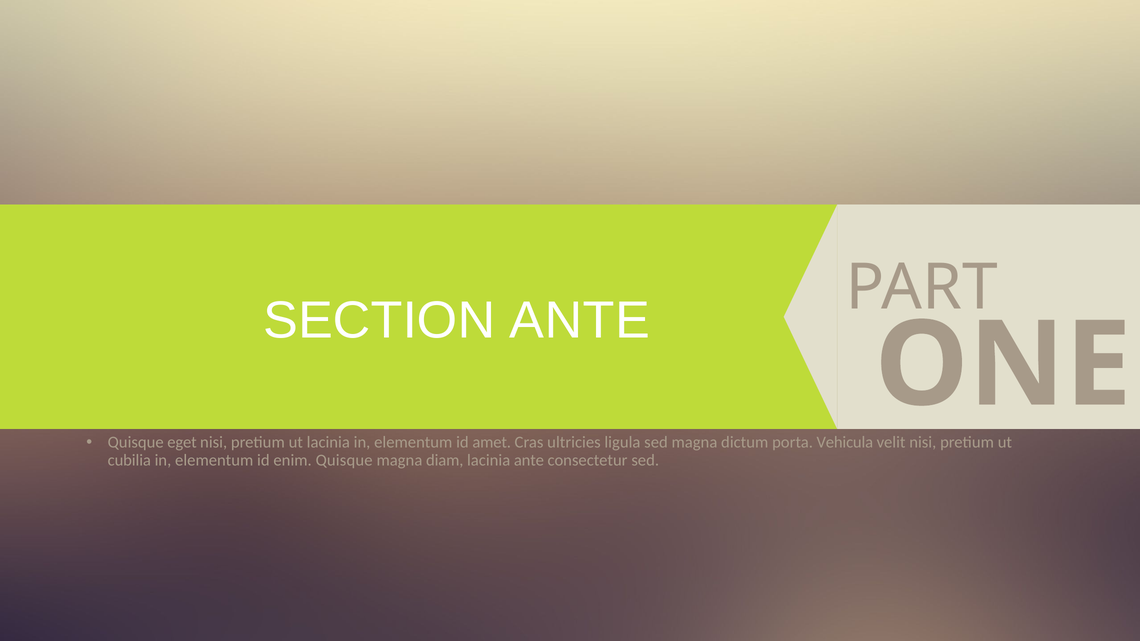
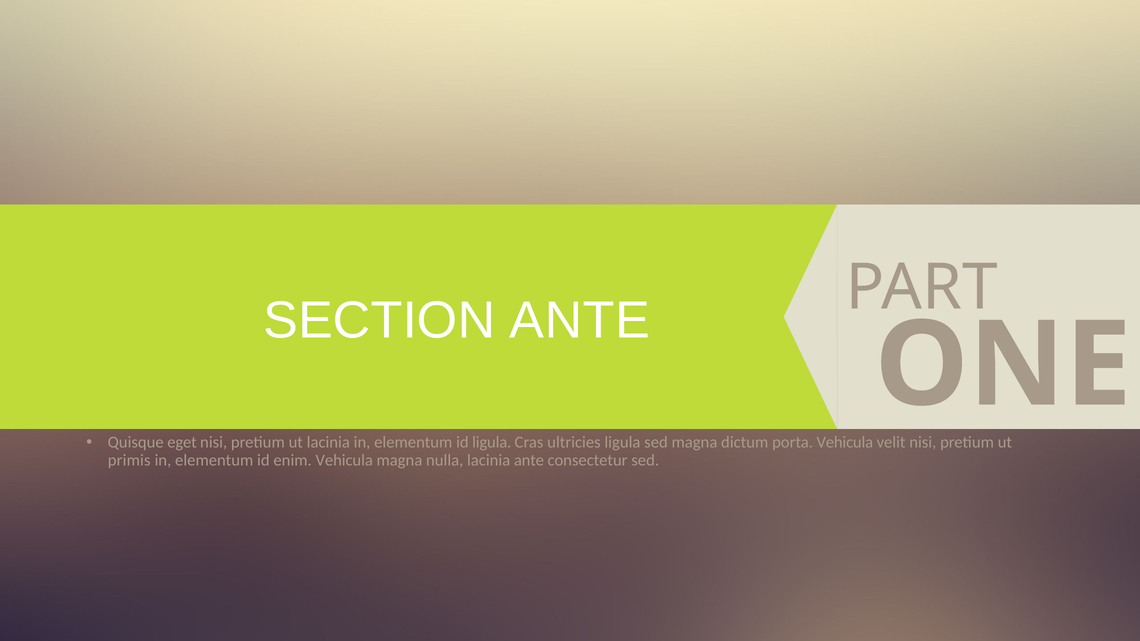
id amet: amet -> ligula (492, 442)
cubilia: cubilia -> primis (129, 460)
enim Quisque: Quisque -> Vehicula (344, 460)
diam: diam -> nulla (445, 460)
